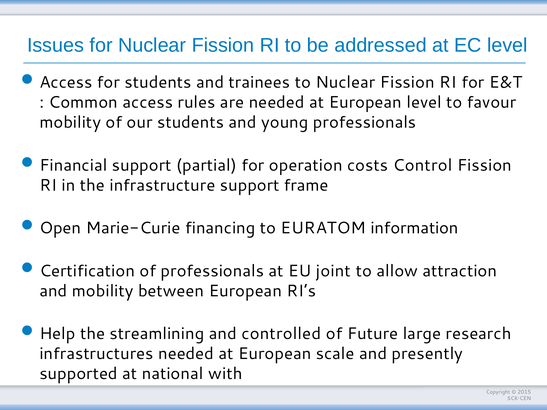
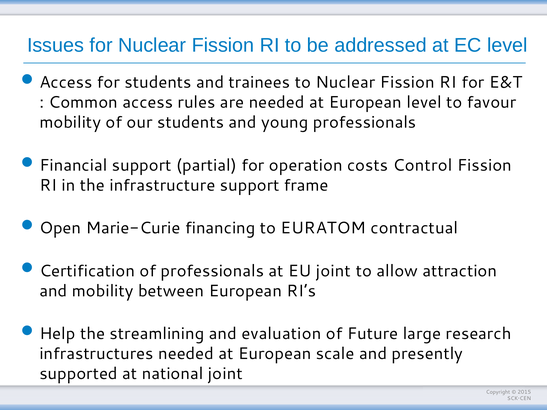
information: information -> contractual (414, 228)
controlled: controlled -> evaluation (281, 334)
national with: with -> joint (225, 374)
